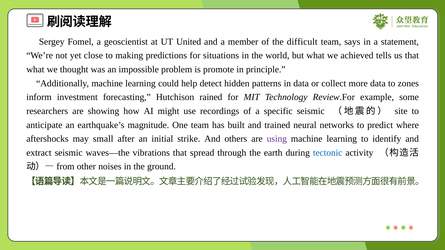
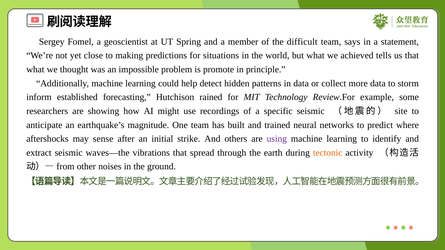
United: United -> Spring (189, 42)
zones: zones -> storm (408, 83)
investment: investment -> established (77, 97)
small: small -> sense (103, 139)
tectonic colour: blue -> orange (328, 153)
